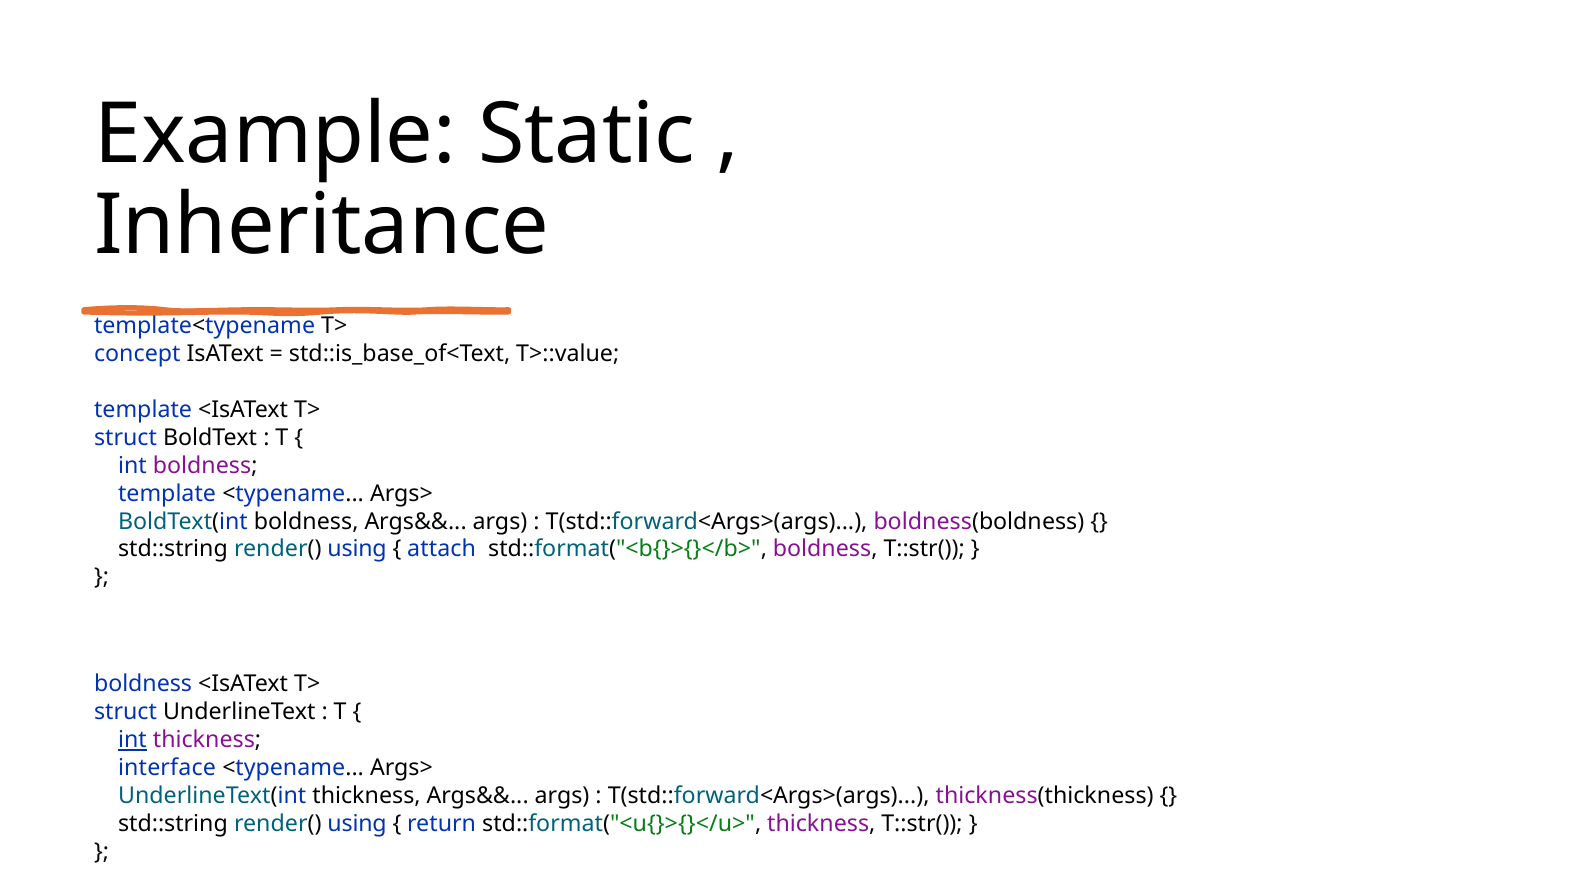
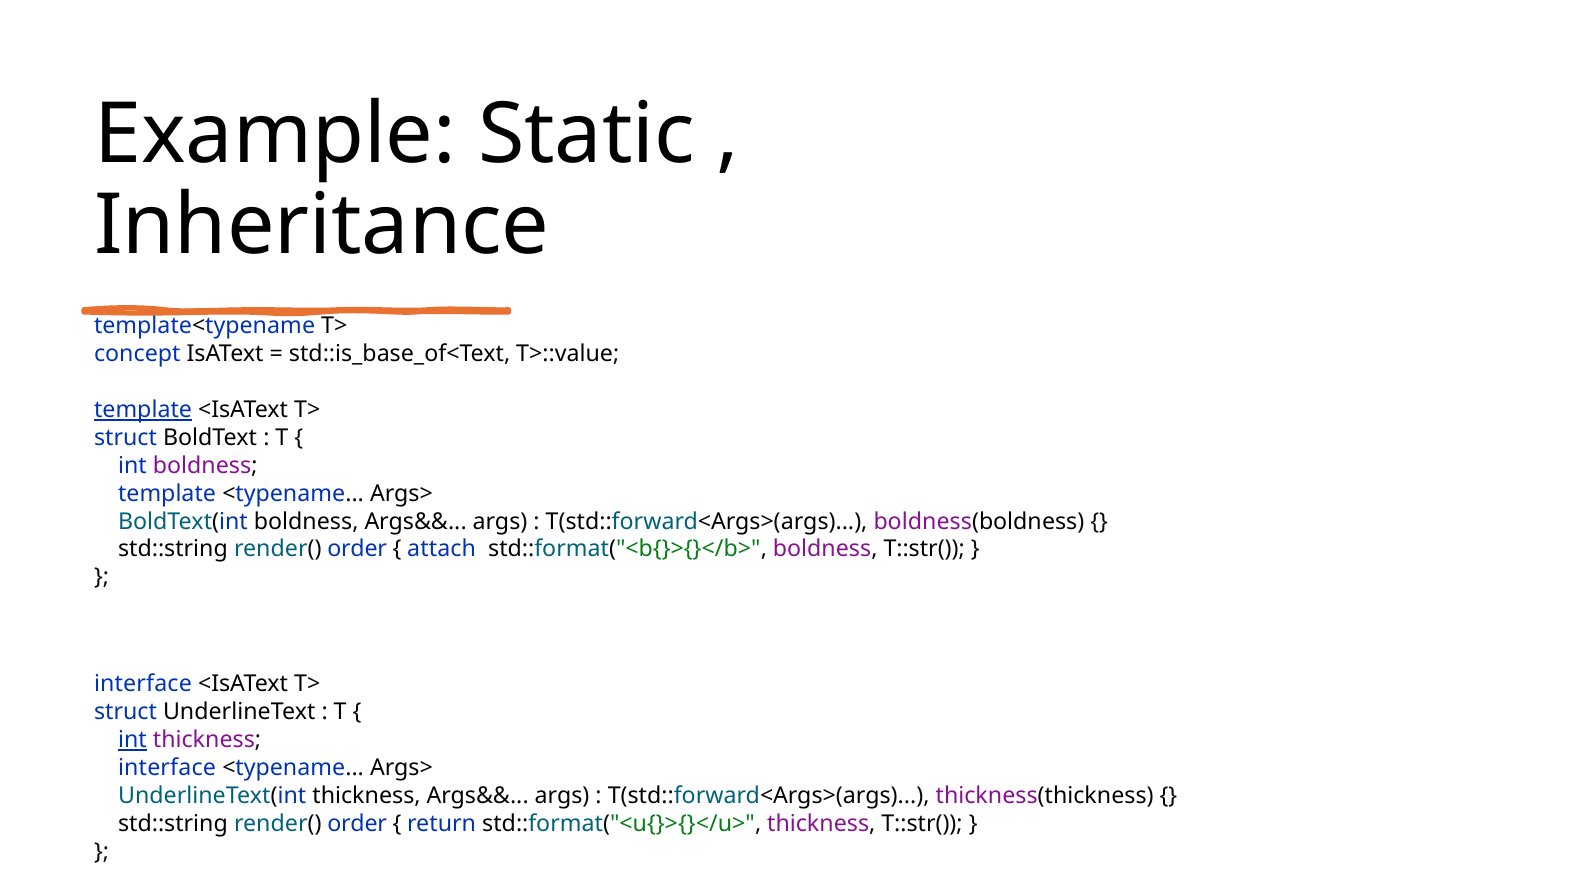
template underline: none -> present (143, 410)
using: using -> order (357, 549)
boldness: boldness -> interface (143, 684)
using: using -> order (357, 823)
